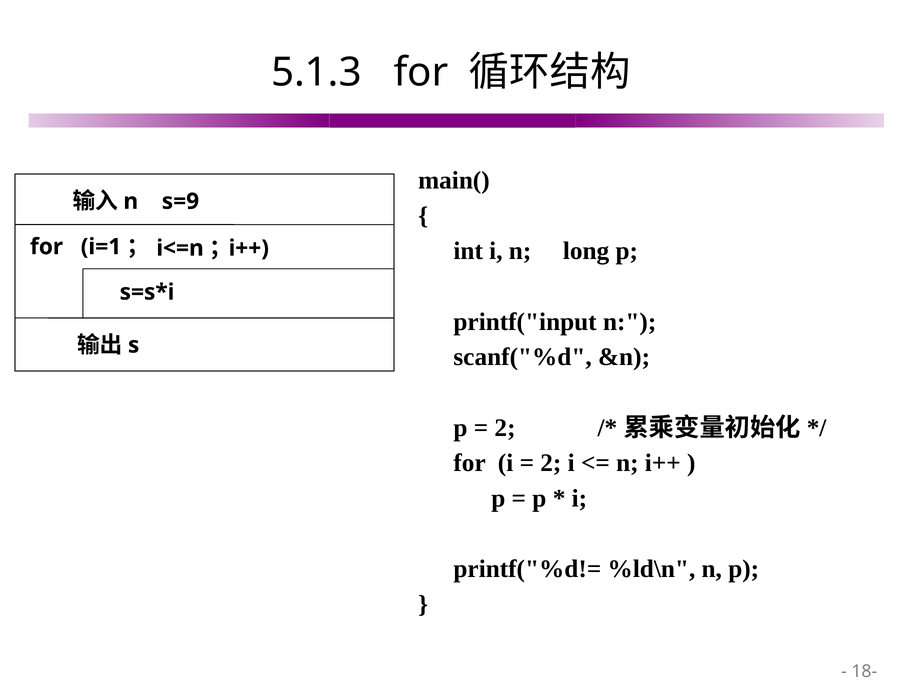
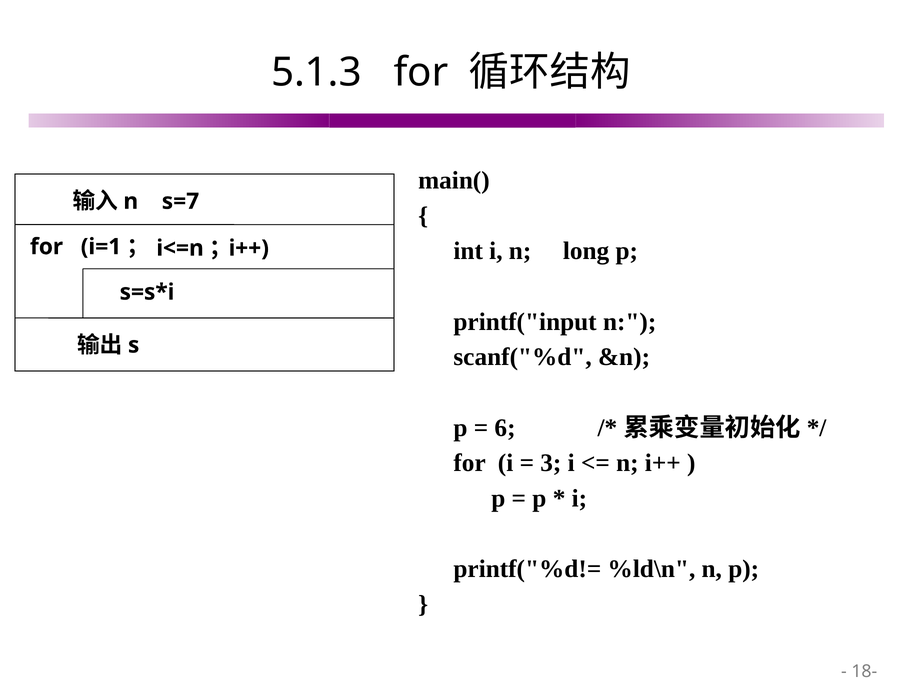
s=9: s=9 -> s=7 (180, 202)
2: 2 -> 6 (505, 428)
2: 2 -> 3 (551, 464)
